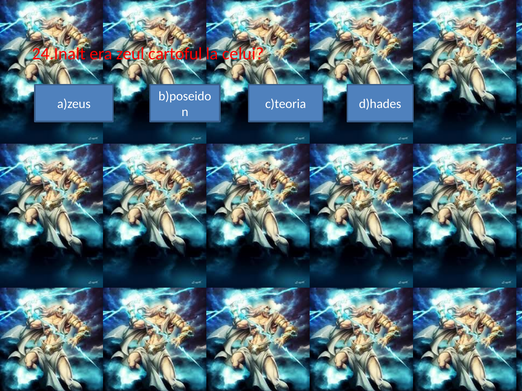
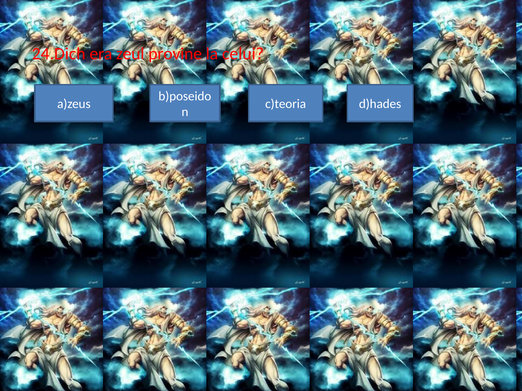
24.Inalt: 24.Inalt -> 24.Dich (59, 54)
cartoful: cartoful -> provine (175, 54)
